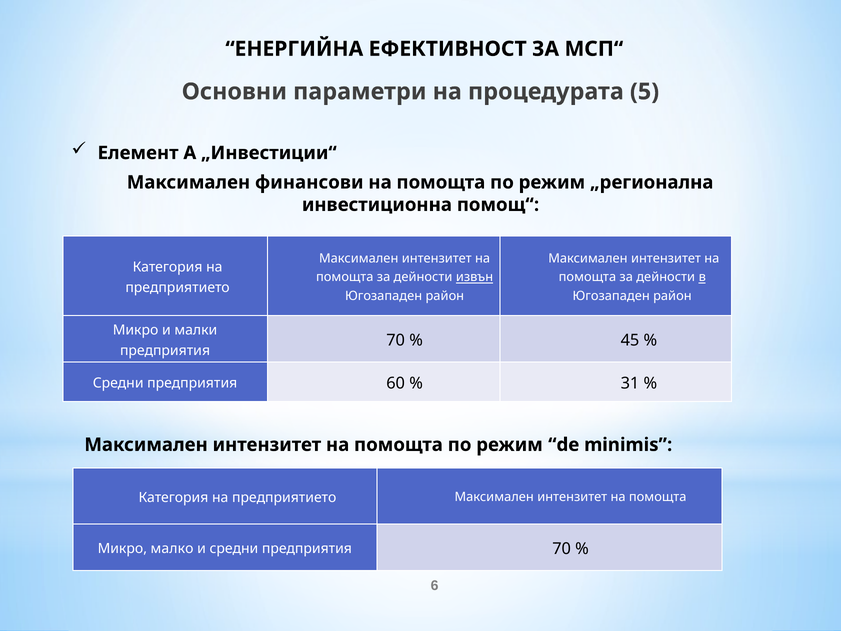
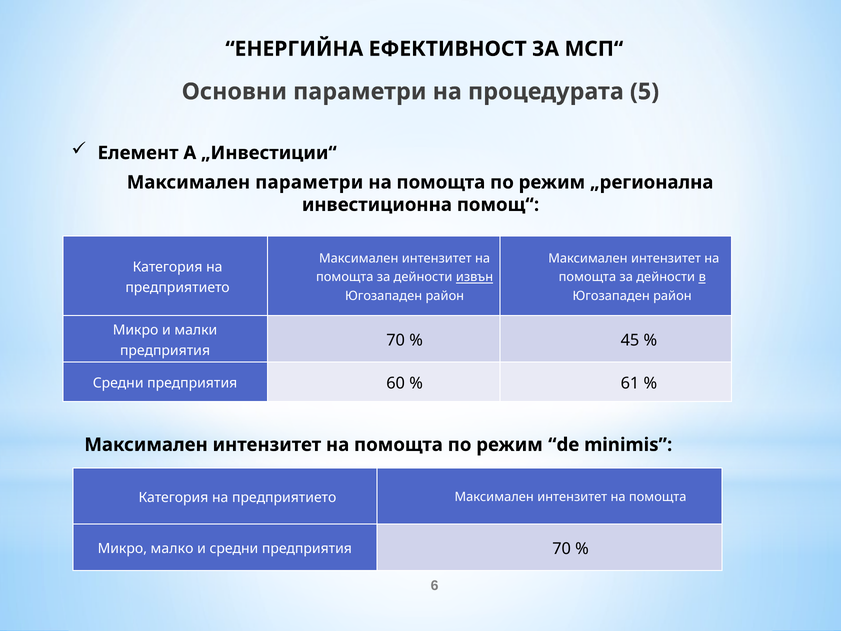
Максимален финансови: финансови -> параметри (309, 182)
31: 31 -> 61 (630, 383)
